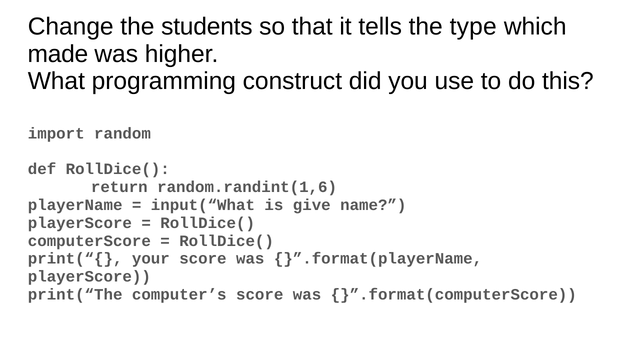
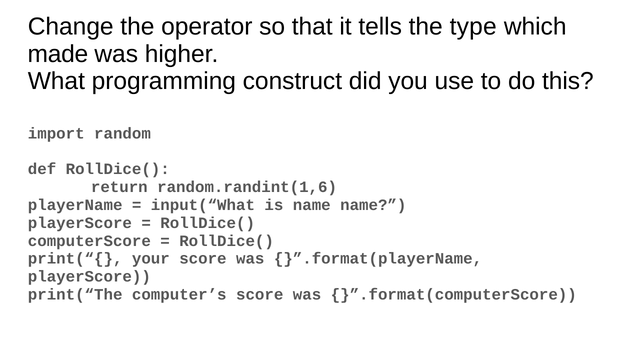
students: students -> operator (207, 27)
is give: give -> name (312, 205)
